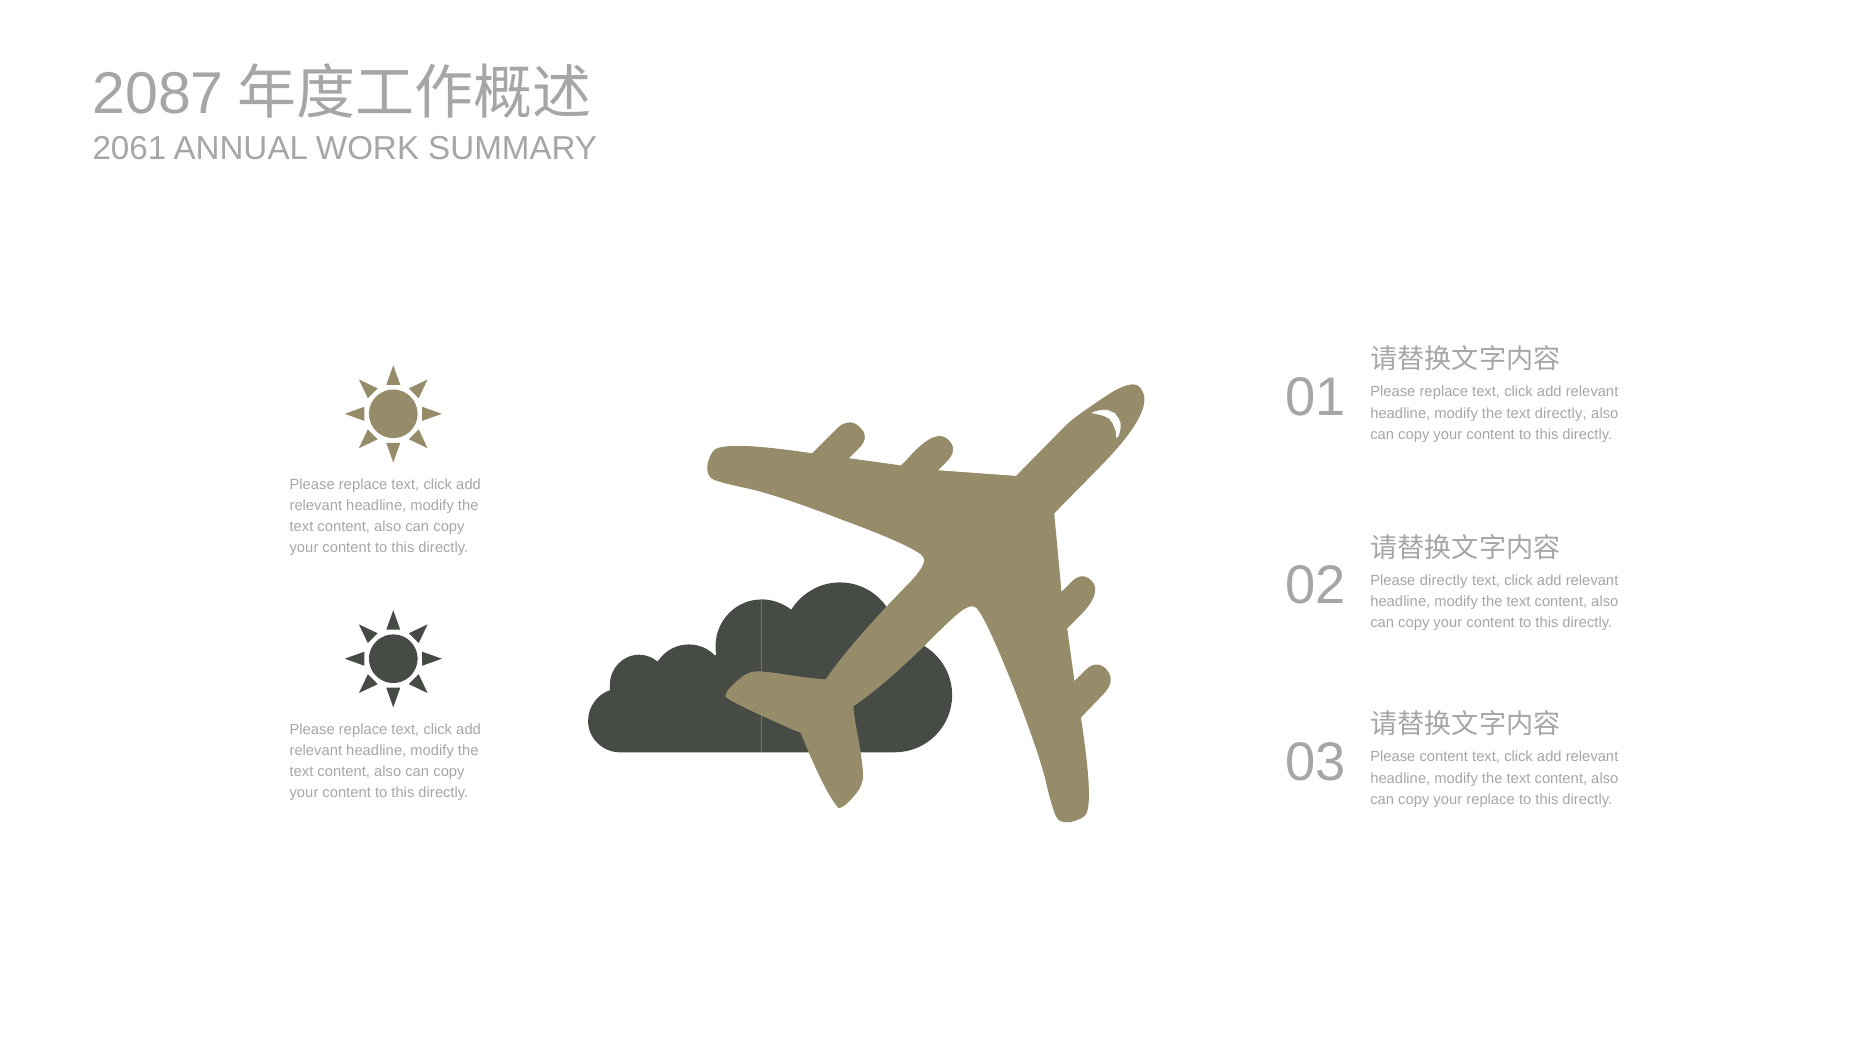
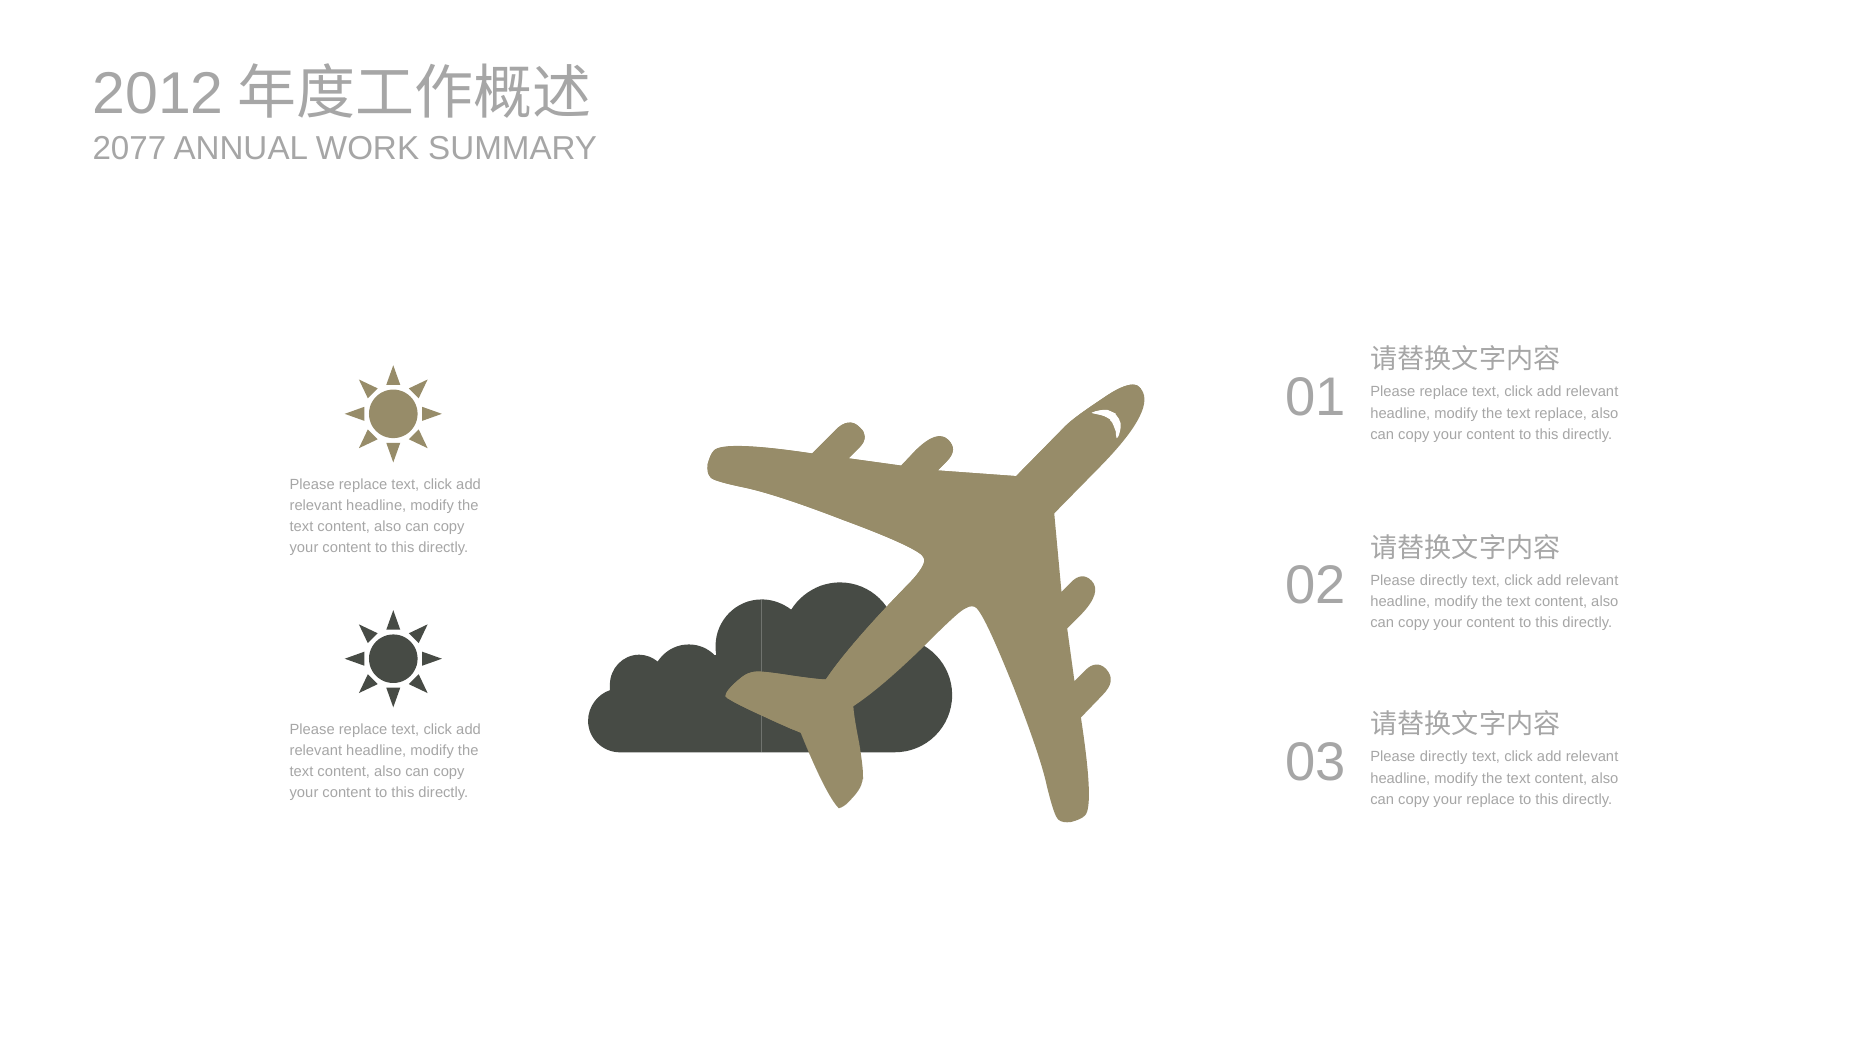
2087: 2087 -> 2012 (158, 94)
2061: 2061 -> 2077 (129, 149)
text directly: directly -> replace (1561, 413)
03 Please content: content -> directly (1444, 757)
